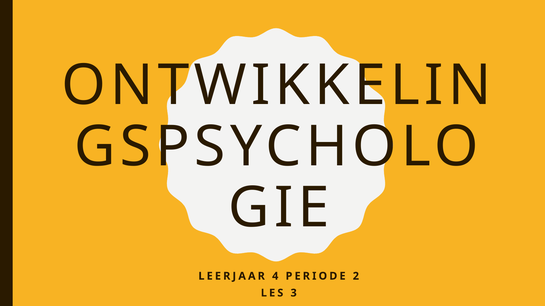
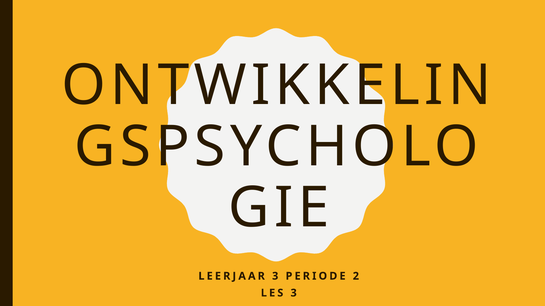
LEERJAAR 4: 4 -> 3 (275, 277)
